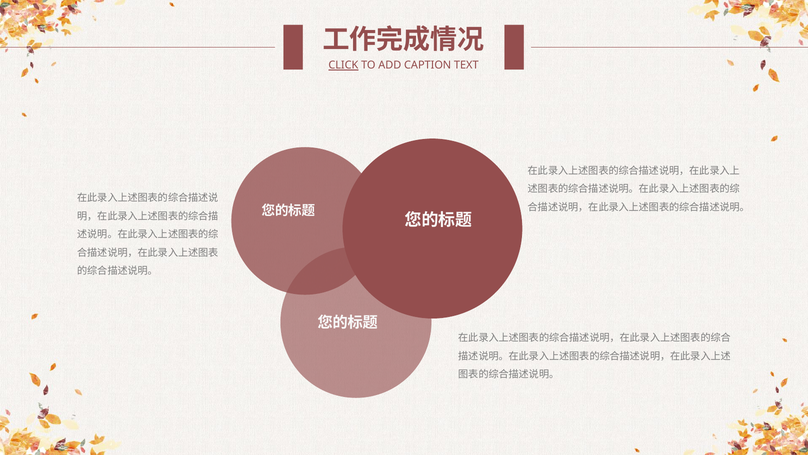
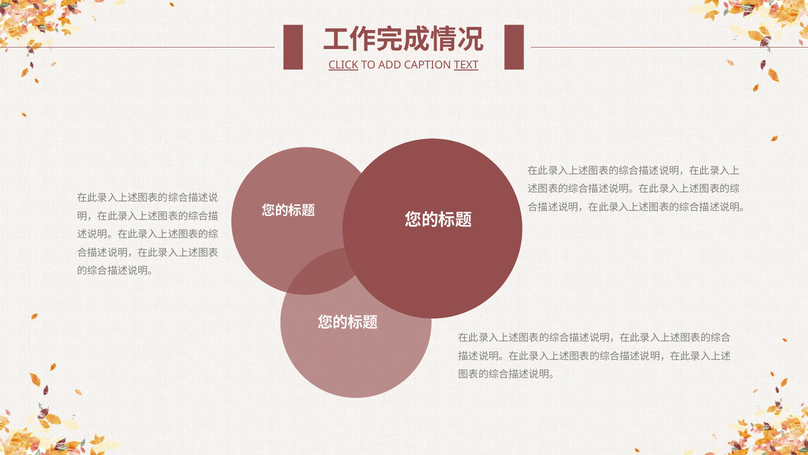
TEXT underline: none -> present (466, 65)
